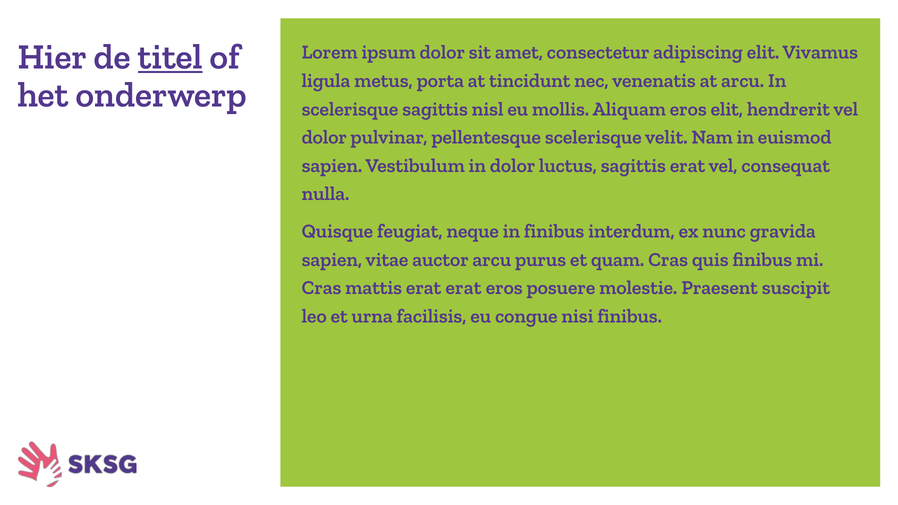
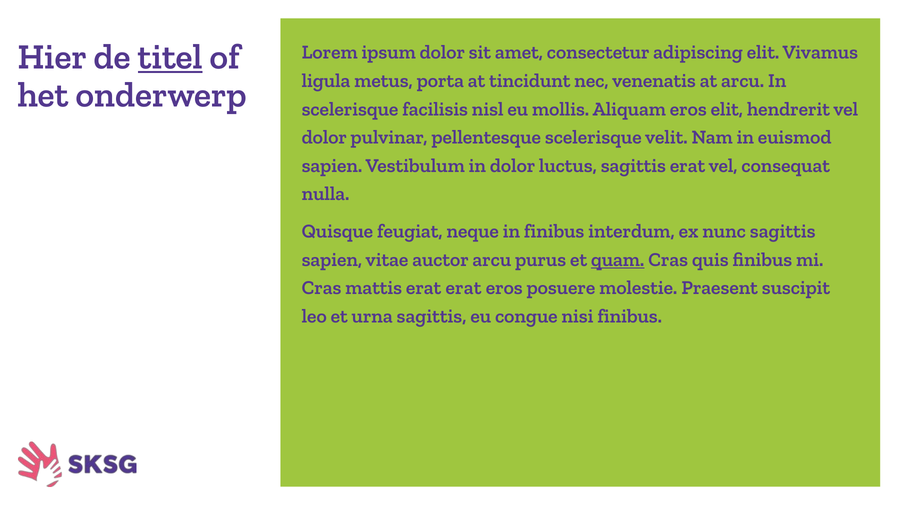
scelerisque sagittis: sagittis -> facilisis (435, 109)
nunc gravida: gravida -> sagittis (783, 231)
quam underline: none -> present (618, 260)
urna facilisis: facilisis -> sagittis (432, 316)
